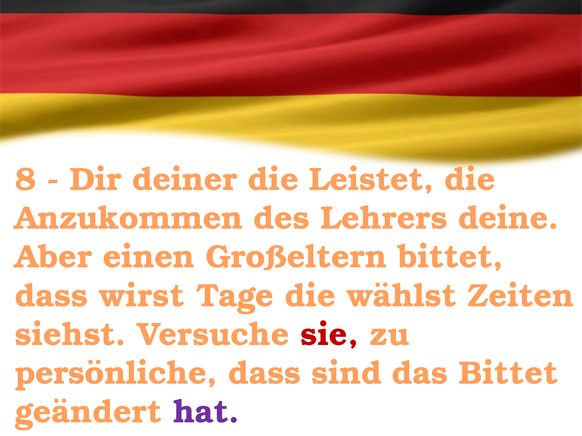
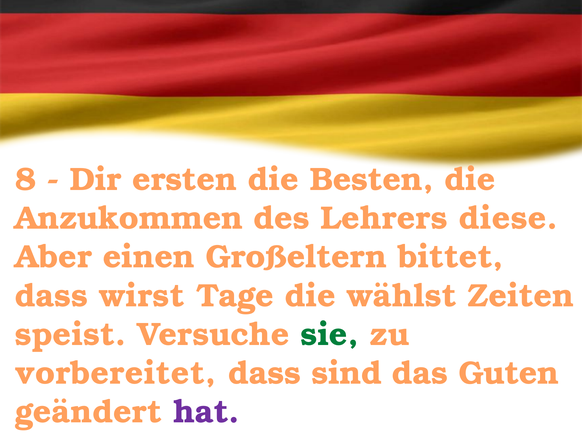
deiner: deiner -> ersten (185, 180)
Leistet: Leistet -> Besten (372, 180)
deine: deine -> diese (508, 218)
siehst: siehst -> speist (70, 335)
sie colour: red -> green (330, 335)
persönliche: persönliche -> vorbereitet (116, 374)
das Bittet: Bittet -> Guten (509, 374)
